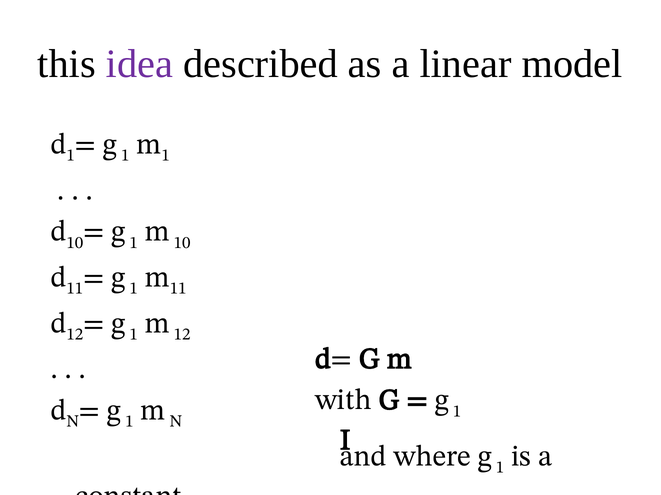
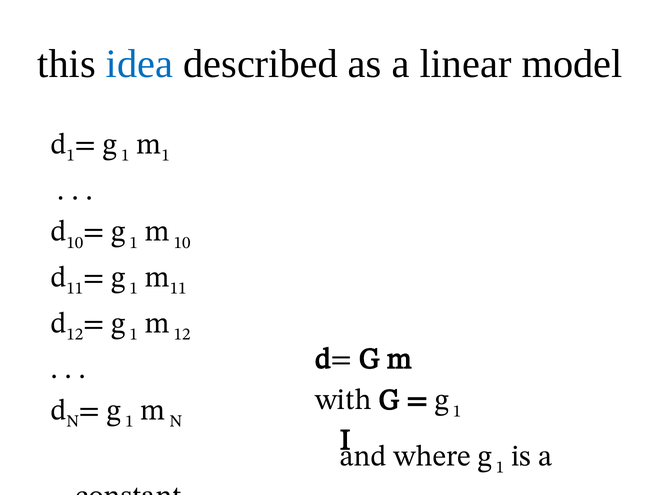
idea colour: purple -> blue (139, 64)
